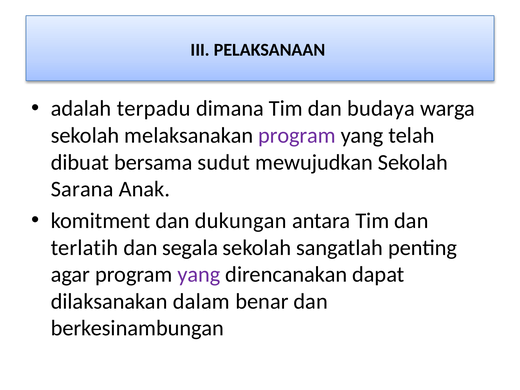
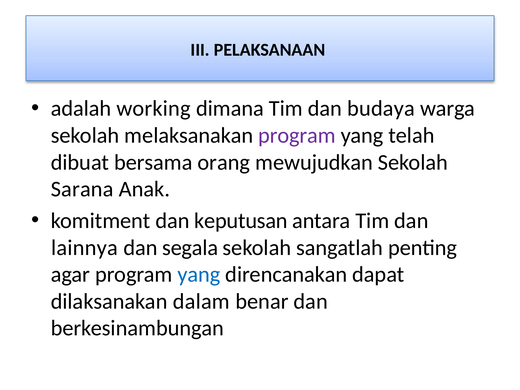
terpadu: terpadu -> working (154, 109)
sudut: sudut -> orang (224, 162)
dukungan: dukungan -> keputusan (241, 221)
terlatih: terlatih -> lainnya (84, 248)
yang colour: purple -> blue (199, 275)
